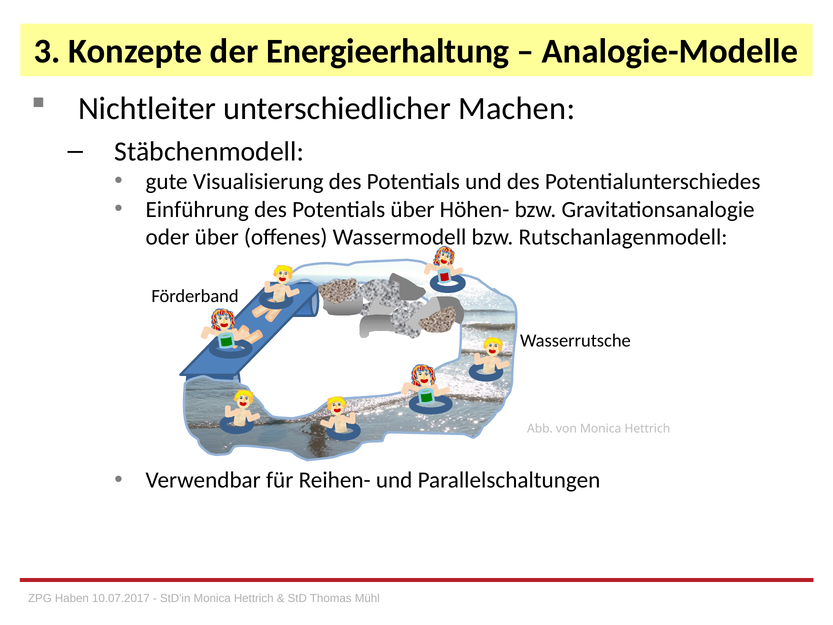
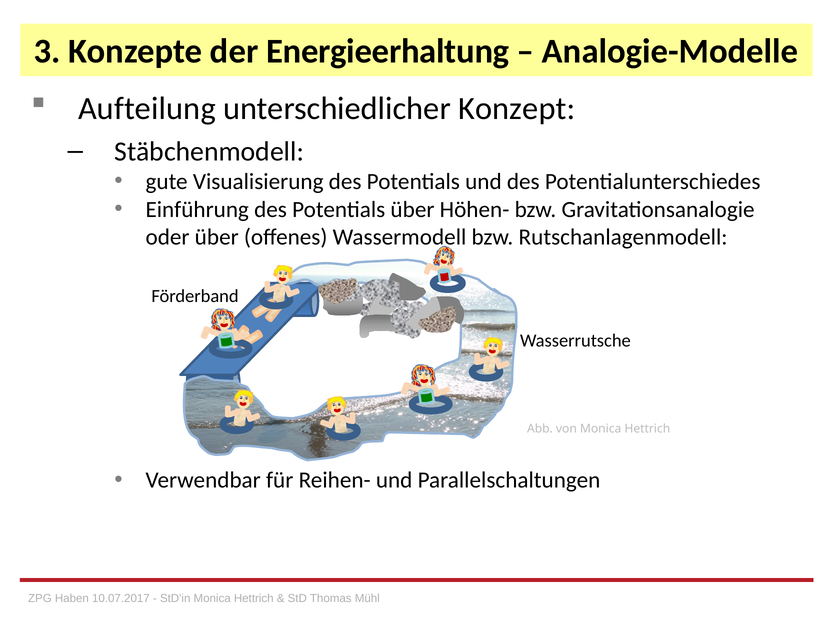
Nichtleiter: Nichtleiter -> Aufteilung (147, 109)
Machen: Machen -> Konzept (517, 109)
